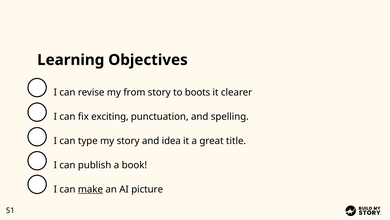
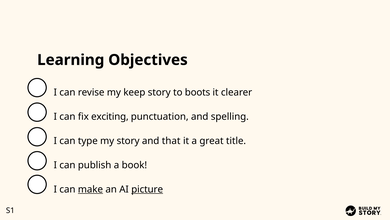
from: from -> keep (134, 92)
idea: idea -> that (171, 140)
picture underline: none -> present (147, 189)
